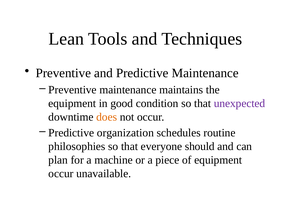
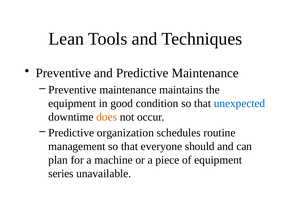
unexpected colour: purple -> blue (240, 103)
philosophies: philosophies -> management (77, 146)
occur: occur -> series (61, 174)
